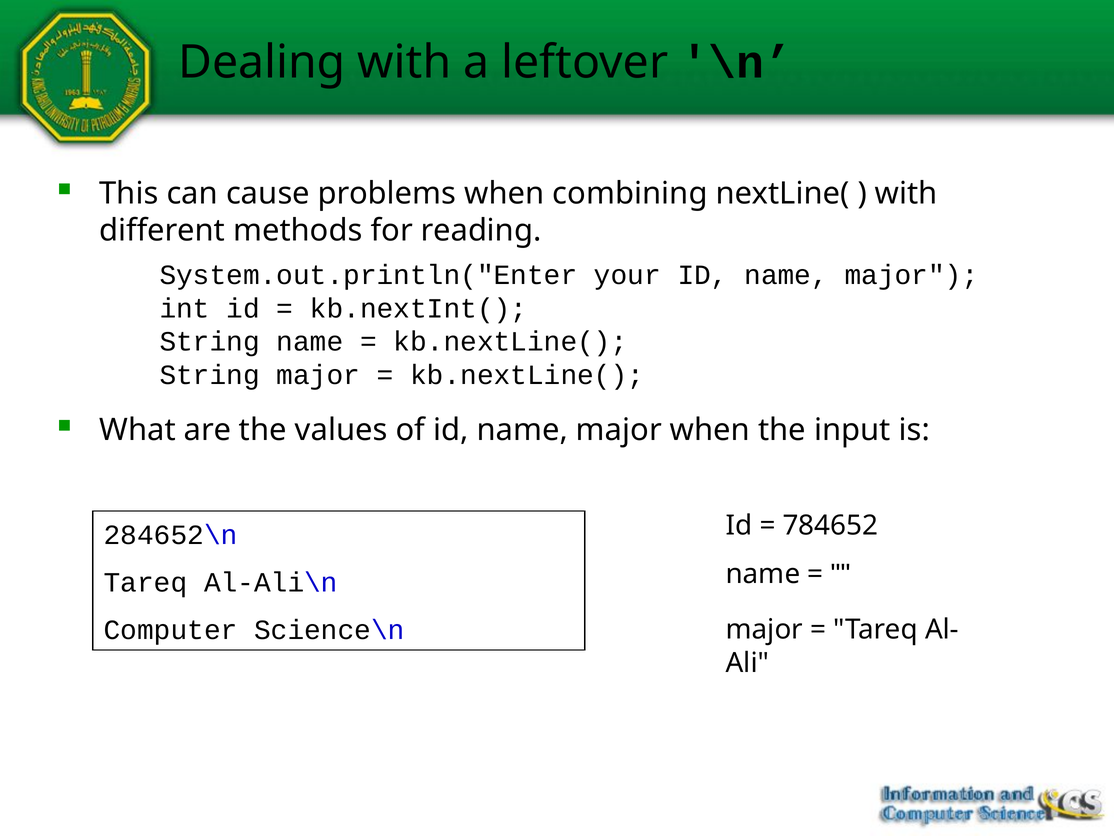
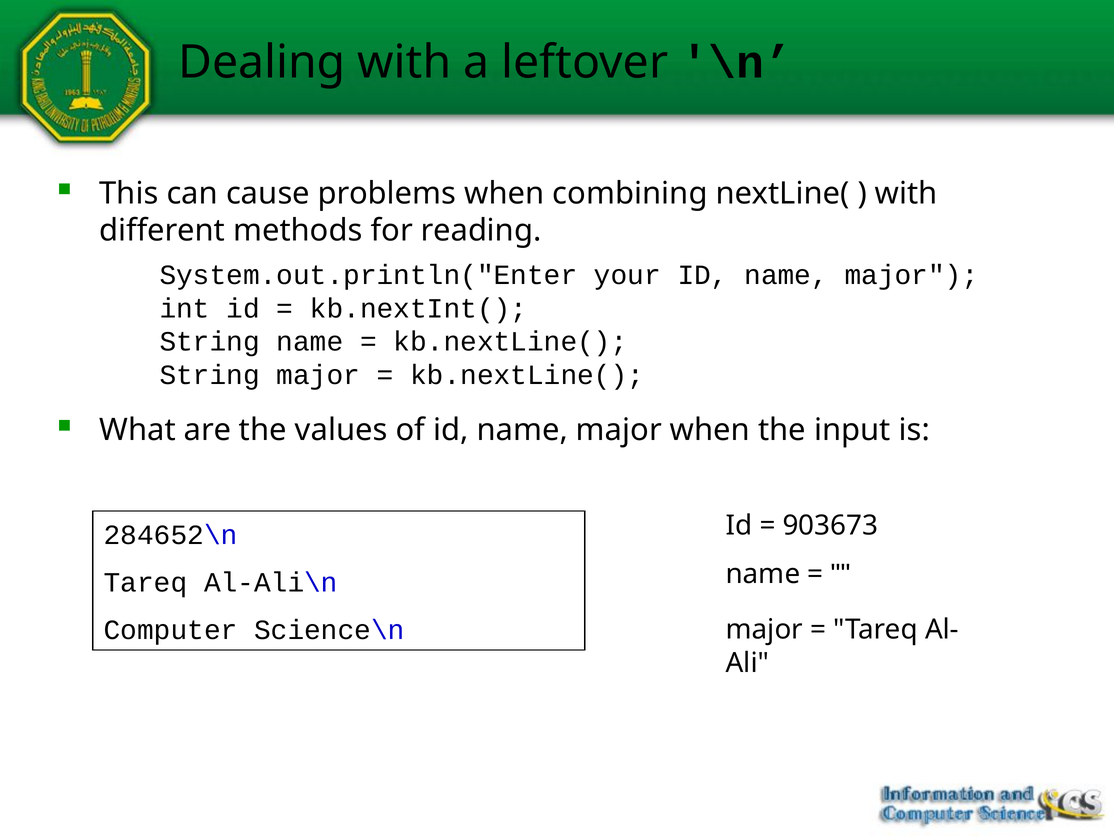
784652: 784652 -> 903673 (830, 525)
